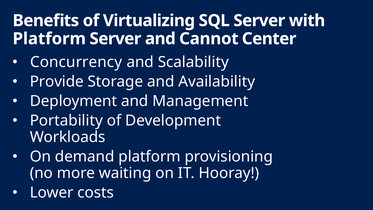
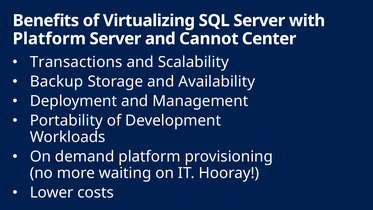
Concurrency: Concurrency -> Transactions (76, 62)
Provide: Provide -> Backup (57, 82)
